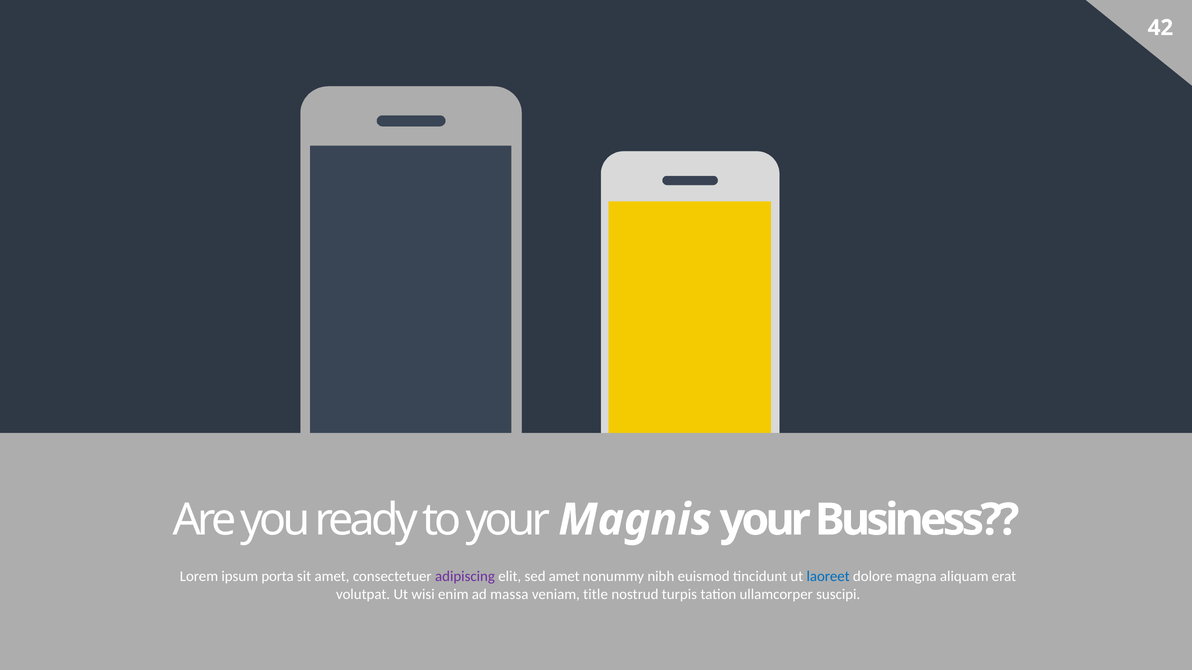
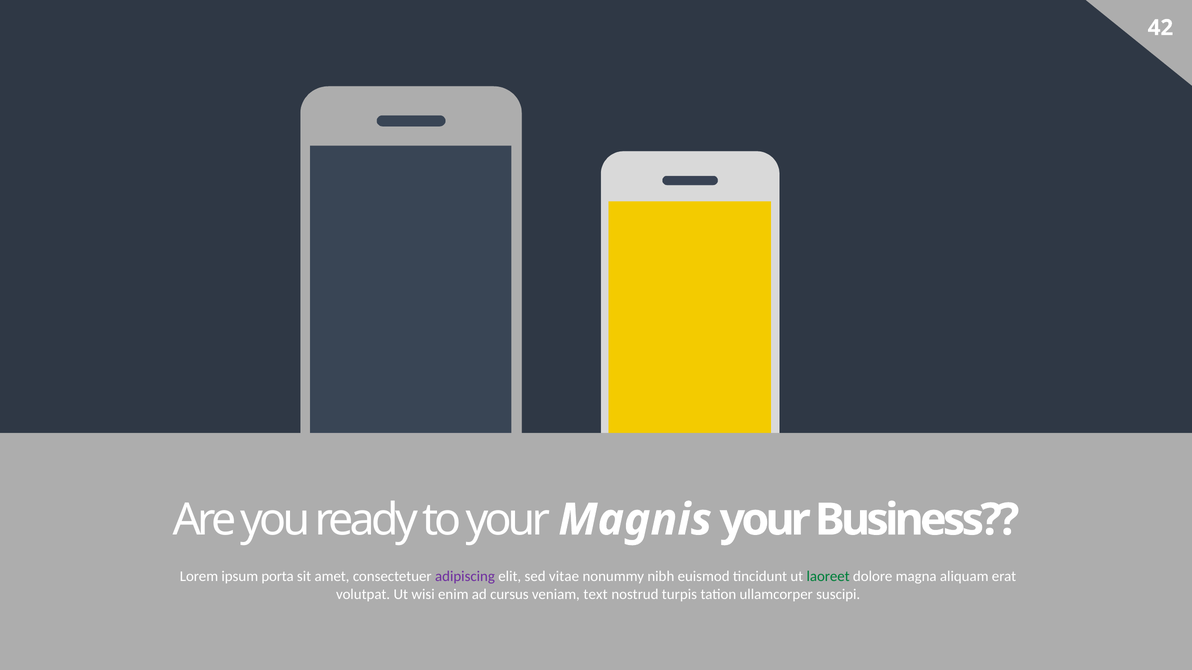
sed amet: amet -> vitae (564, 577)
laoreet colour: blue -> green (828, 577)
massa: massa -> cursus (509, 595)
title: title -> text (596, 595)
